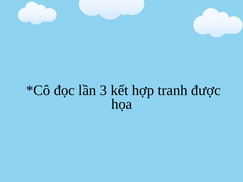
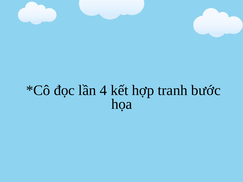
3: 3 -> 4 (103, 90)
được: được -> bước (206, 90)
